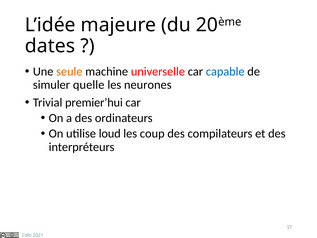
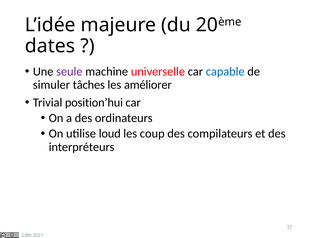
seule colour: orange -> purple (69, 71)
quelle: quelle -> tâches (89, 85)
neurones: neurones -> améliorer (148, 85)
premier’hui: premier’hui -> position’hui (94, 103)
